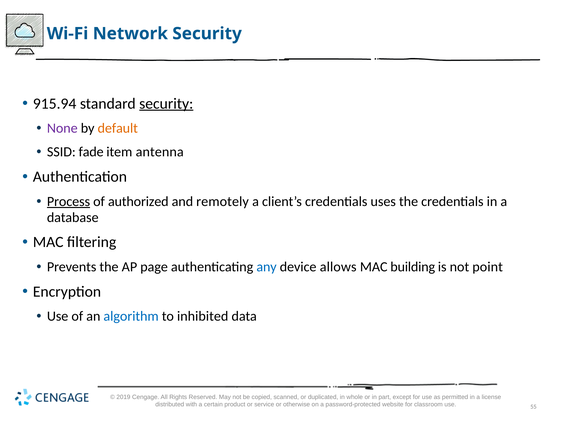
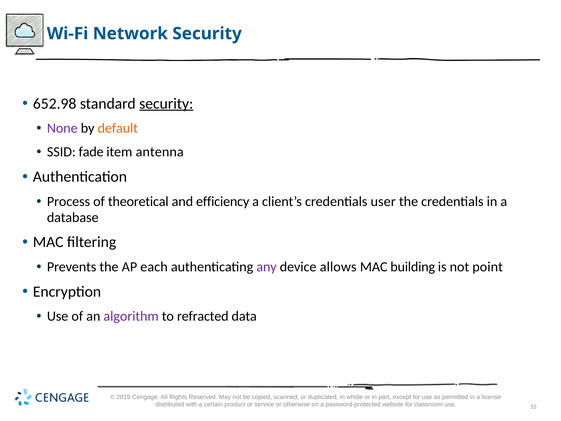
915.94: 915.94 -> 652.98 (55, 103)
Process underline: present -> none (69, 201)
authorized: authorized -> theoretical (138, 201)
remotely: remotely -> efficiency (223, 201)
uses: uses -> user (383, 201)
page: page -> each (154, 267)
any colour: blue -> purple (267, 267)
algorithm colour: blue -> purple (131, 316)
inhibited: inhibited -> refracted (203, 316)
